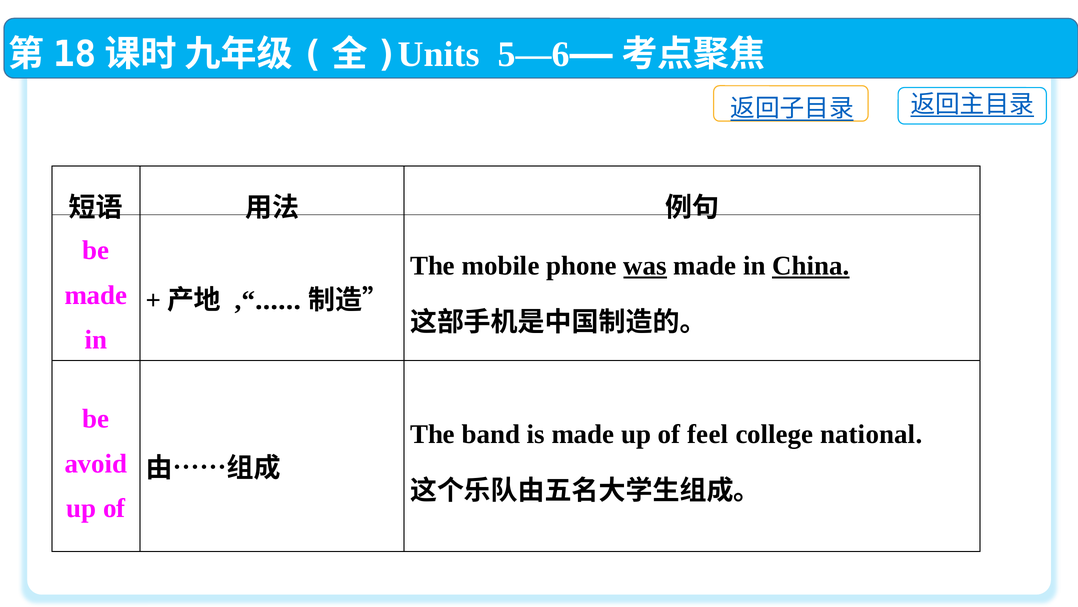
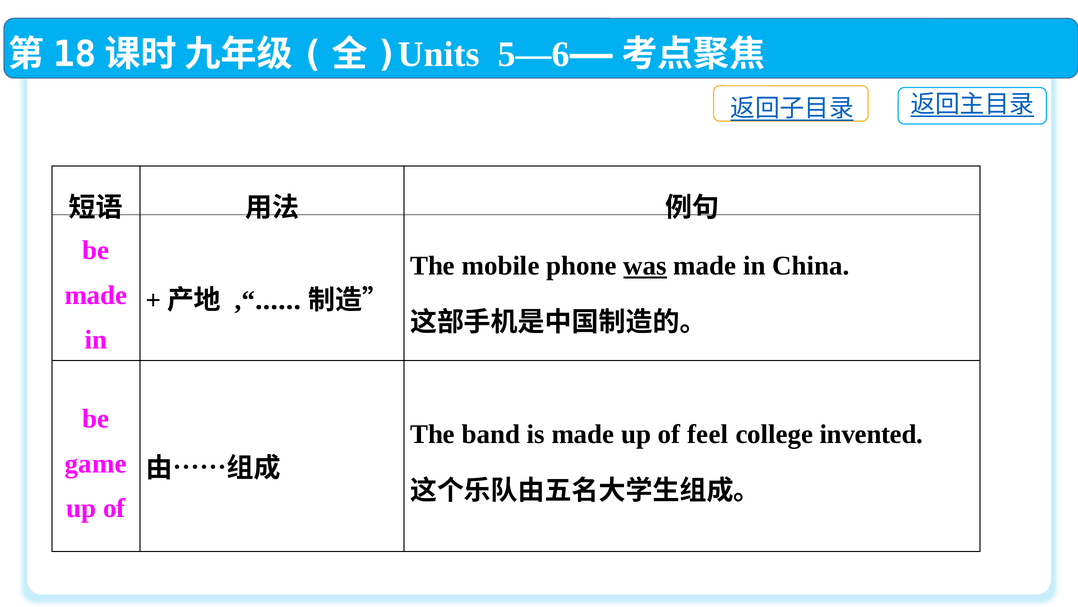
China underline: present -> none (811, 266)
national: national -> invented (871, 434)
avoid: avoid -> game (96, 463)
